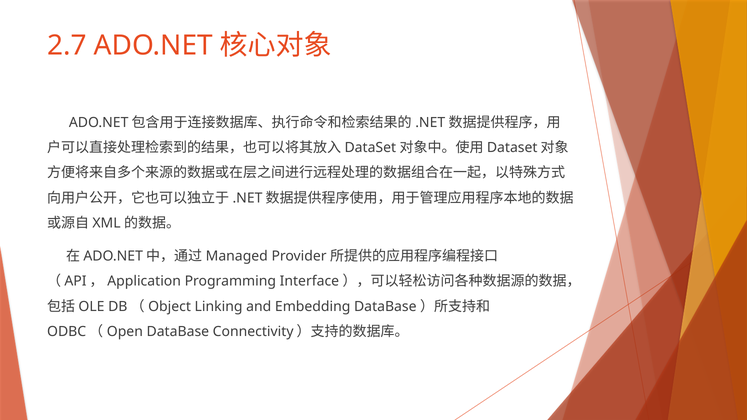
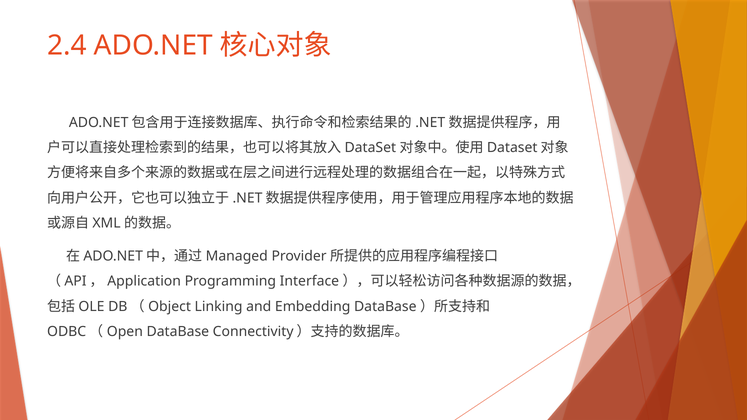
2.7: 2.7 -> 2.4 (67, 45)
